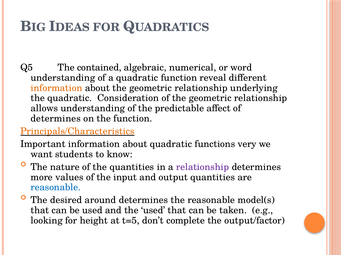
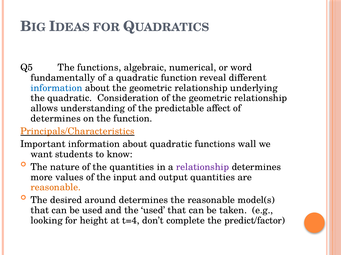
The contained: contained -> functions (99, 68)
understanding: understanding -> fundamentally (63, 78)
information colour: orange -> blue (57, 88)
very: very -> wall (247, 144)
reasonable colour: blue -> orange (56, 188)
t=5: t=5 -> t=4 (131, 221)
output/factor: output/factor -> predict/factor (255, 221)
